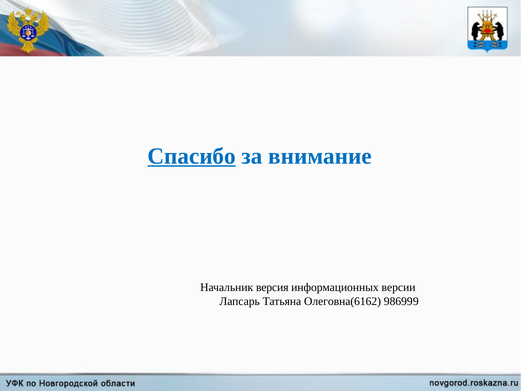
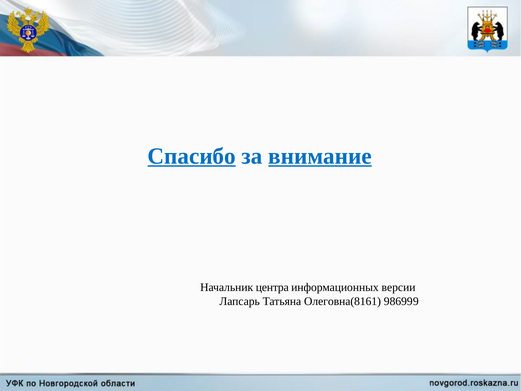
внимание underline: none -> present (320, 156)
версия: версия -> центра (272, 287)
Олеговна(6162: Олеговна(6162 -> Олеговна(8161 (343, 301)
